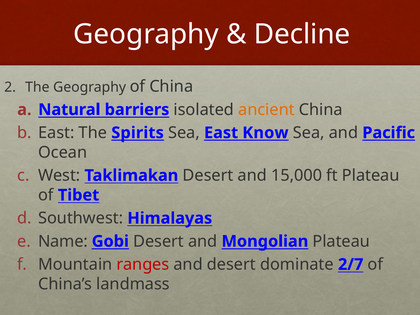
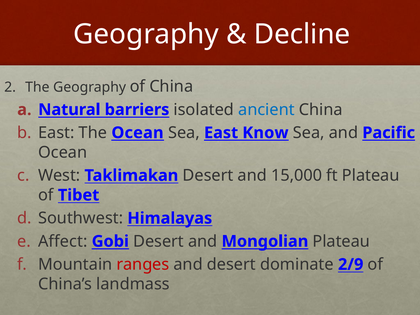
ancient colour: orange -> blue (266, 110)
The Spirits: Spirits -> Ocean (138, 133)
Name: Name -> Affect (63, 241)
2/7: 2/7 -> 2/9 (351, 264)
